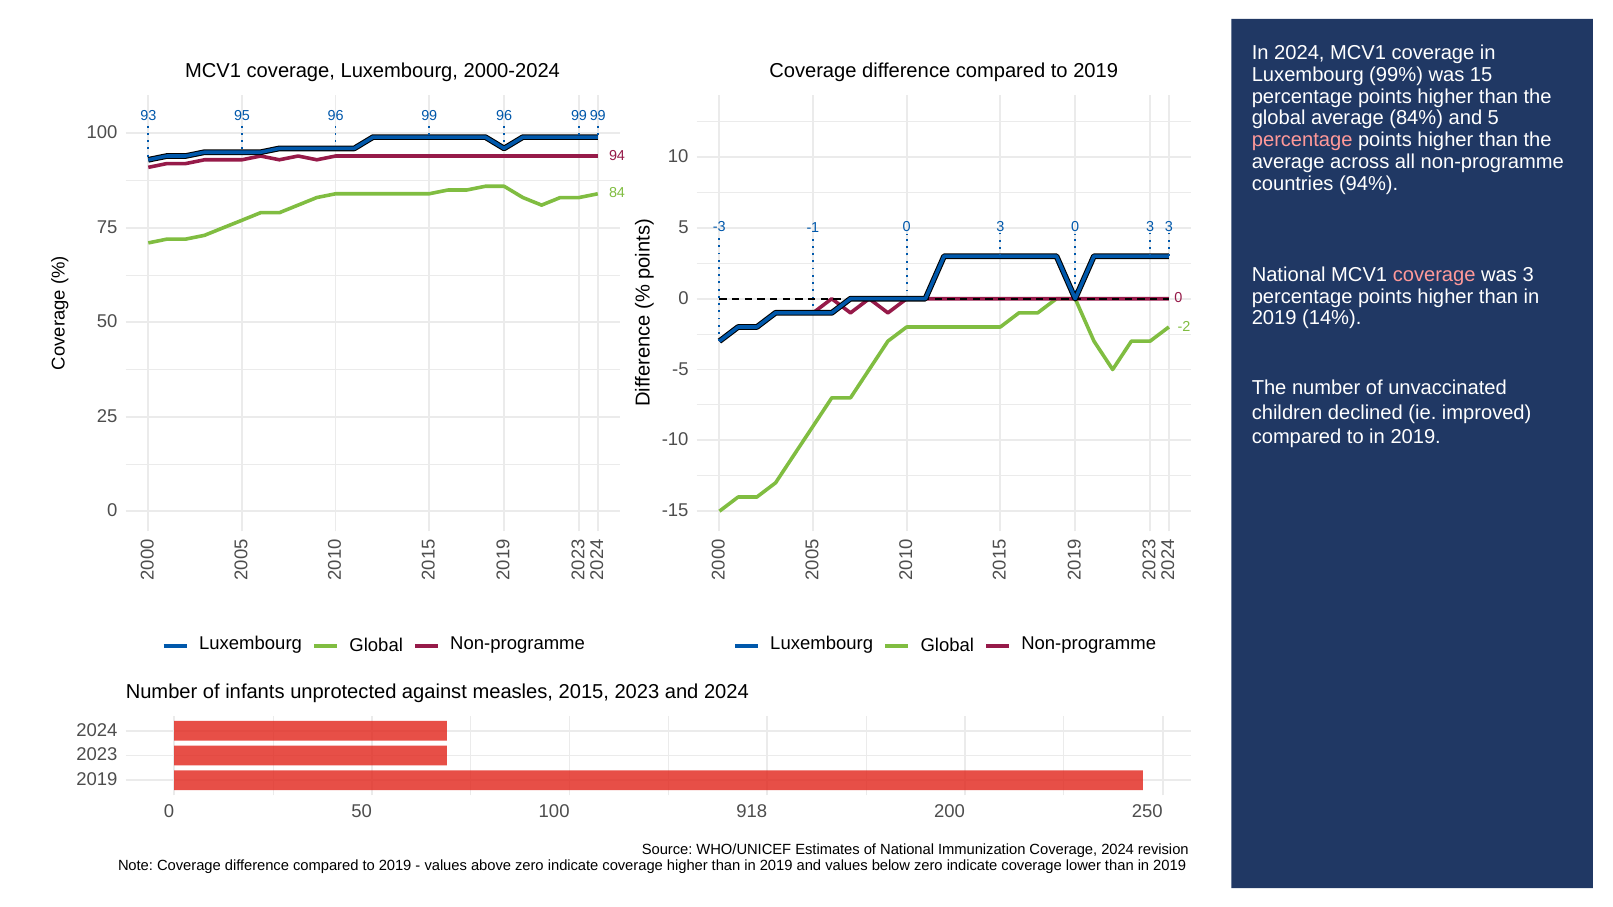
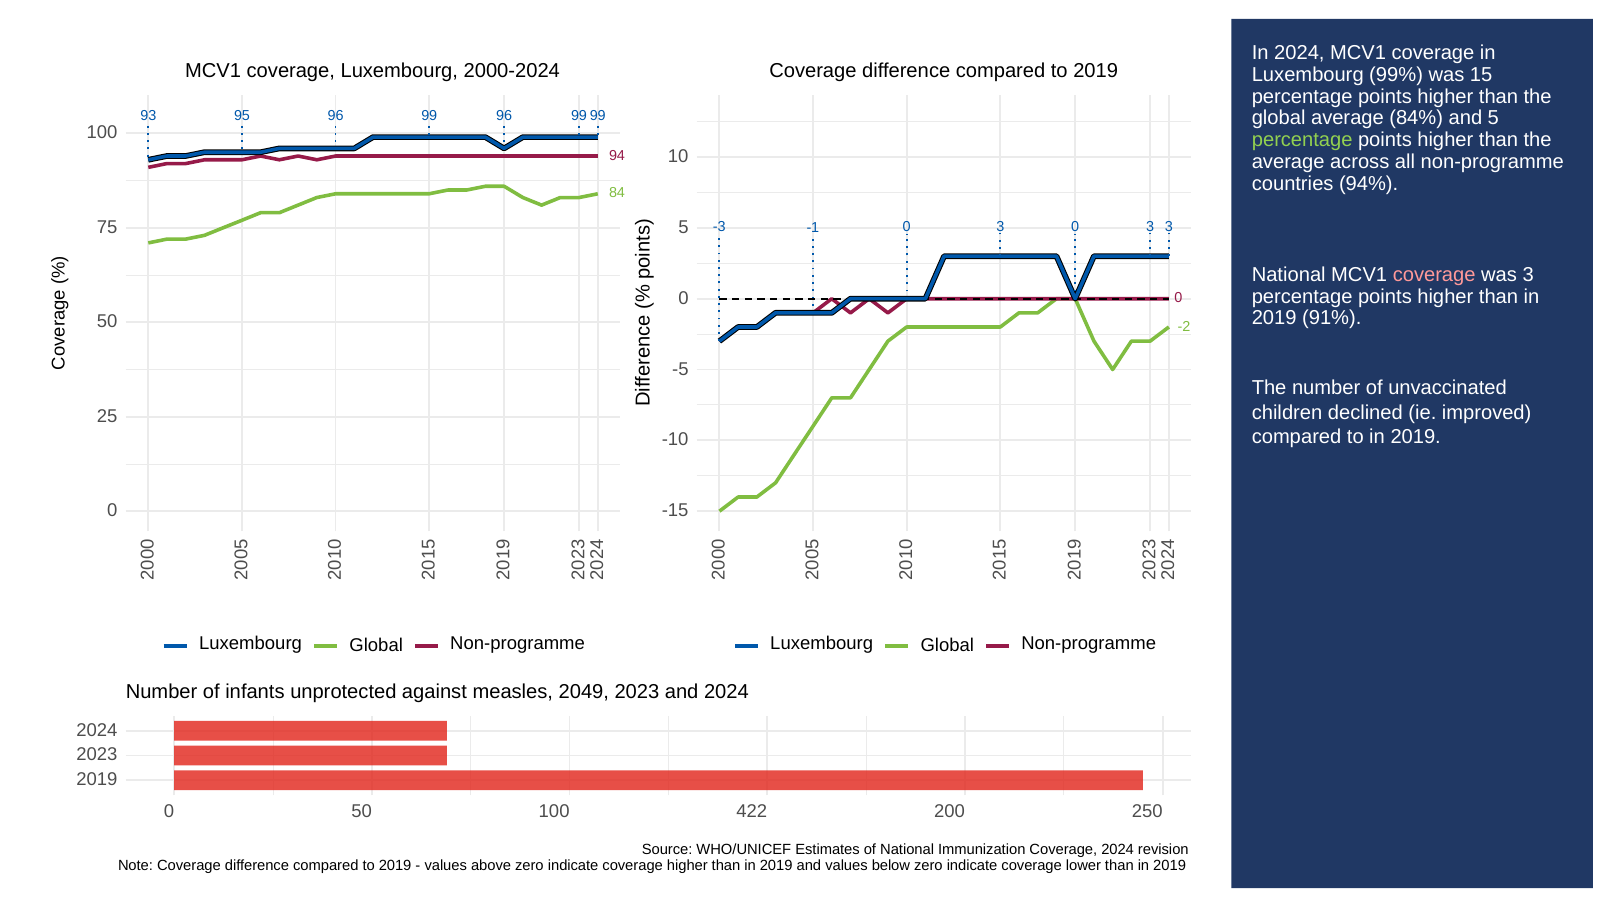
percentage colour: pink -> light green (1302, 140)
14%: 14% -> 91% (1332, 318)
2015: 2015 -> 2049 (584, 693)
918: 918 -> 422 (752, 812)
